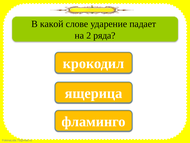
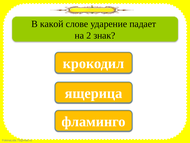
ряда: ряда -> знак (104, 35)
